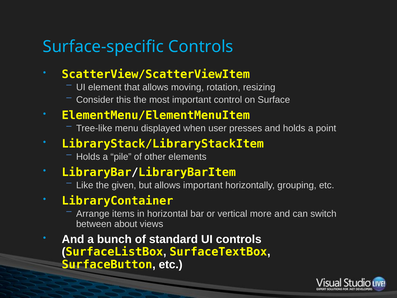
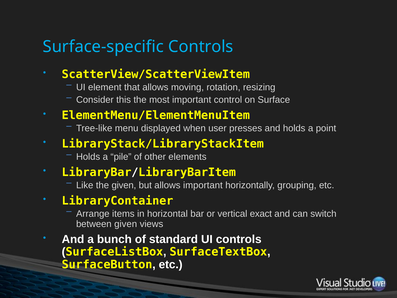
more: more -> exact (261, 214)
between about: about -> given (126, 224)
